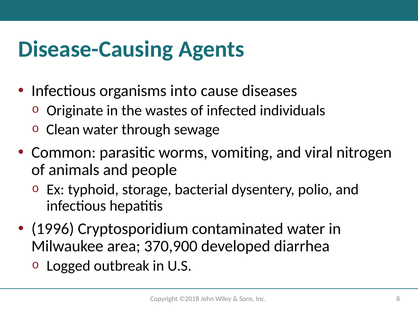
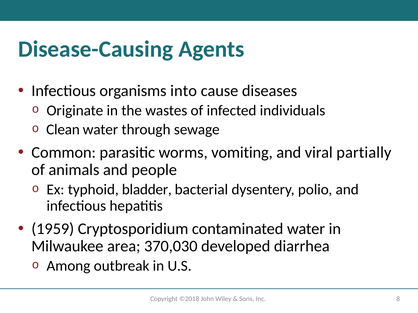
nitrogen: nitrogen -> partially (364, 153)
storage: storage -> bladder (147, 190)
96: 96 -> 59 (63, 229)
370,900: 370,900 -> 370,030 (171, 247)
Logged: Logged -> Among (68, 266)
